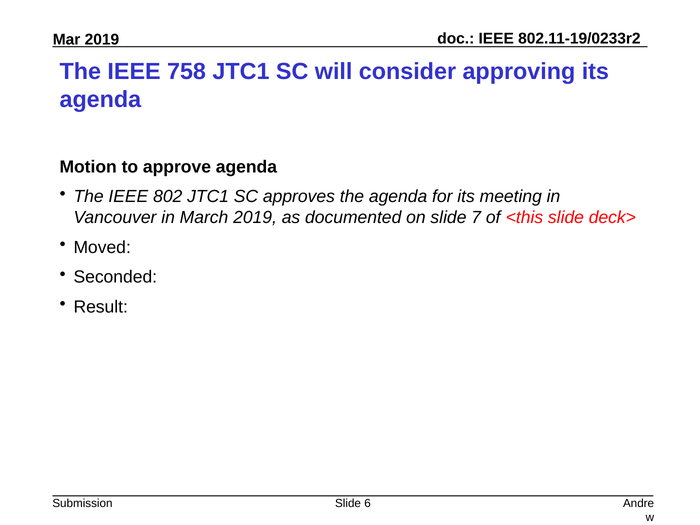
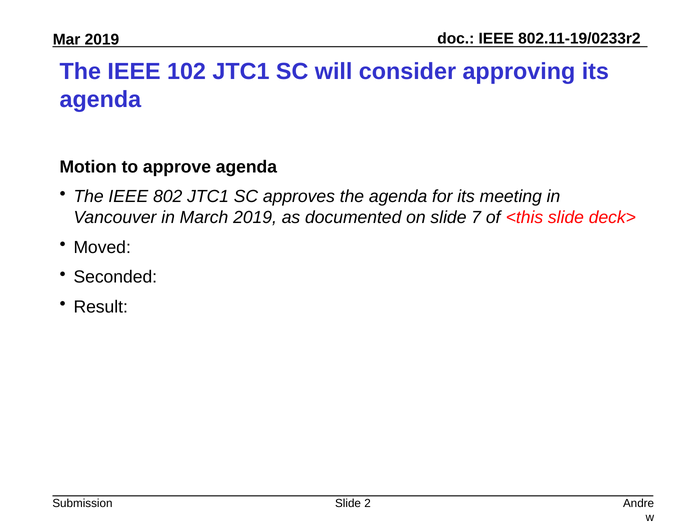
758: 758 -> 102 (187, 72)
6: 6 -> 2 (368, 504)
